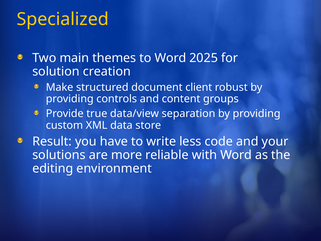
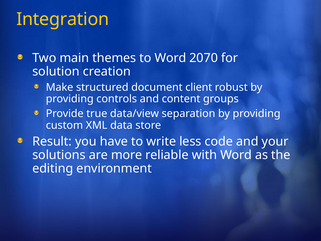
Specialized: Specialized -> Integration (63, 19)
2025: 2025 -> 2070 (204, 58)
